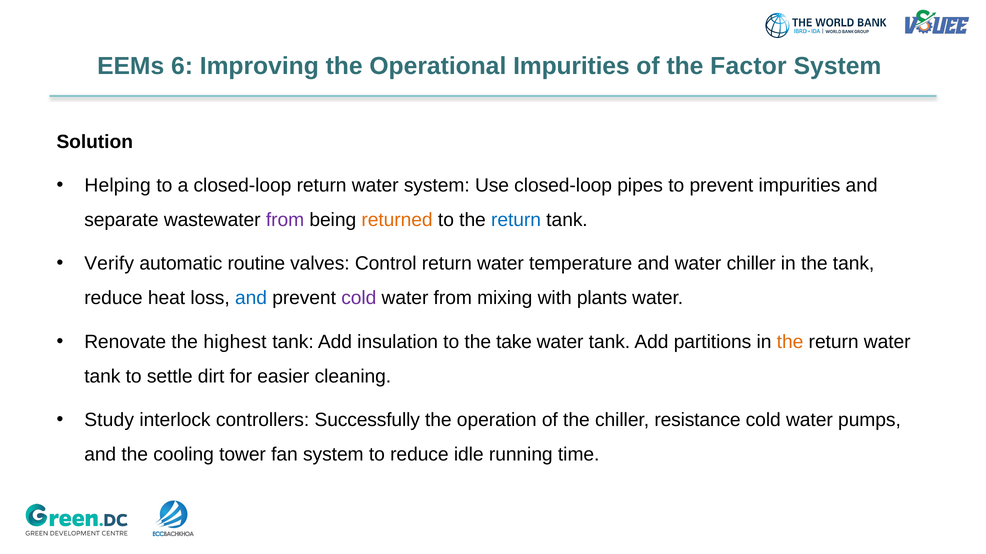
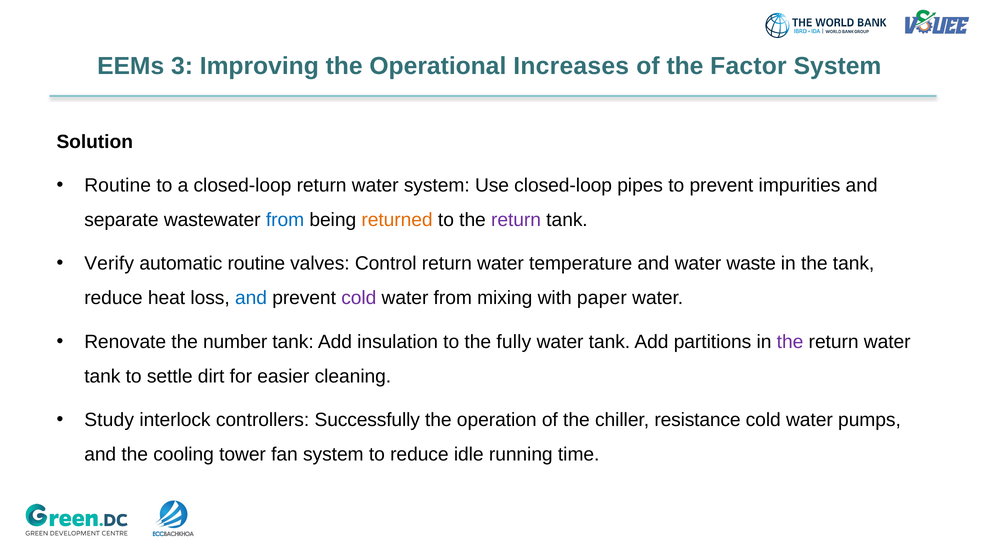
6: 6 -> 3 (182, 66)
Operational Impurities: Impurities -> Increases (571, 66)
Helping: Helping -> Routine (118, 186)
from colour: purple -> blue (285, 220)
return colour: blue -> purple (516, 220)
water chiller: chiller -> waste (751, 264)
plants: plants -> paper (602, 298)
highest: highest -> number (235, 342)
take: take -> fully (514, 342)
the colour: orange -> purple (790, 342)
